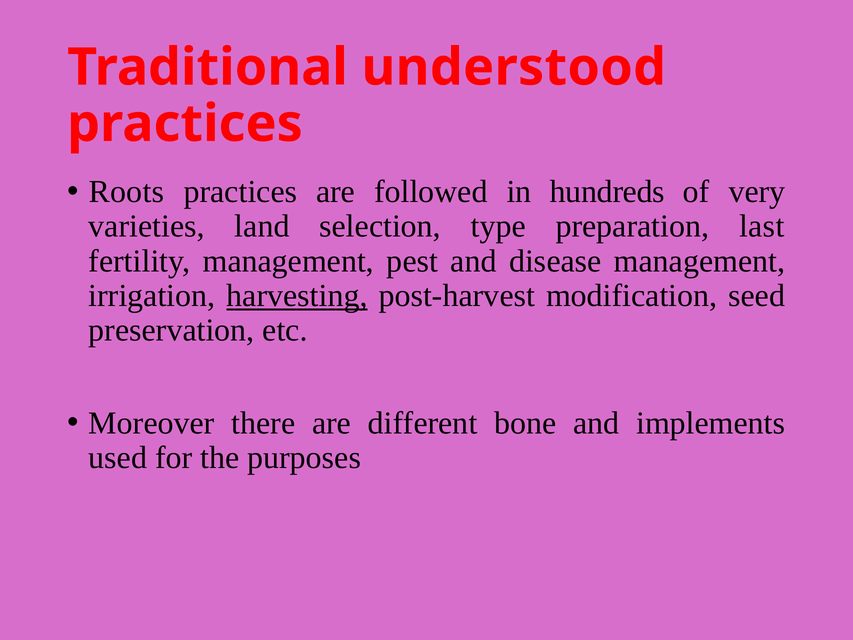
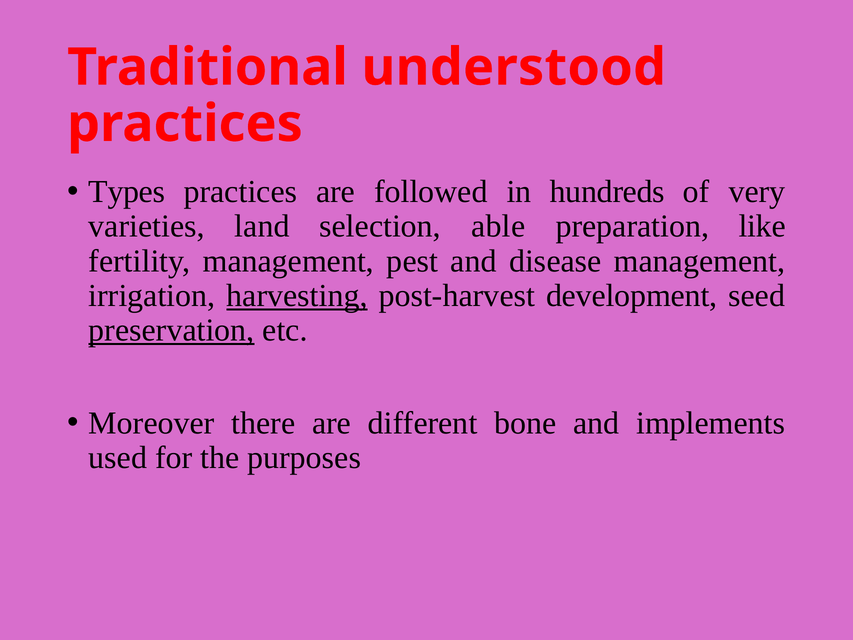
Roots: Roots -> Types (127, 192)
type: type -> able (498, 226)
last: last -> like (762, 226)
modification: modification -> development (632, 295)
preservation underline: none -> present (171, 330)
